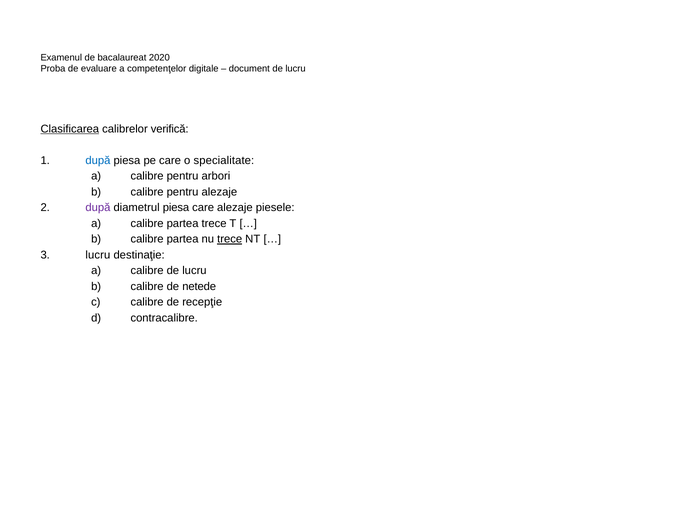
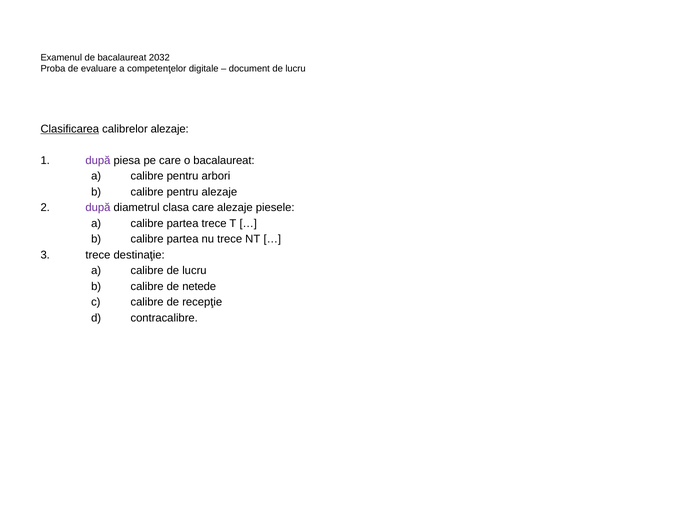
2020: 2020 -> 2032 (159, 57)
calibrelor verifică: verifică -> alezaje (170, 129)
după colour: blue -> purple (98, 161)
o specialitate: specialitate -> bacalaureat (224, 161)
diametrul piesa: piesa -> clasa (176, 208)
trece underline: present -> none (230, 239)
lucru: lucru -> trece (98, 255)
